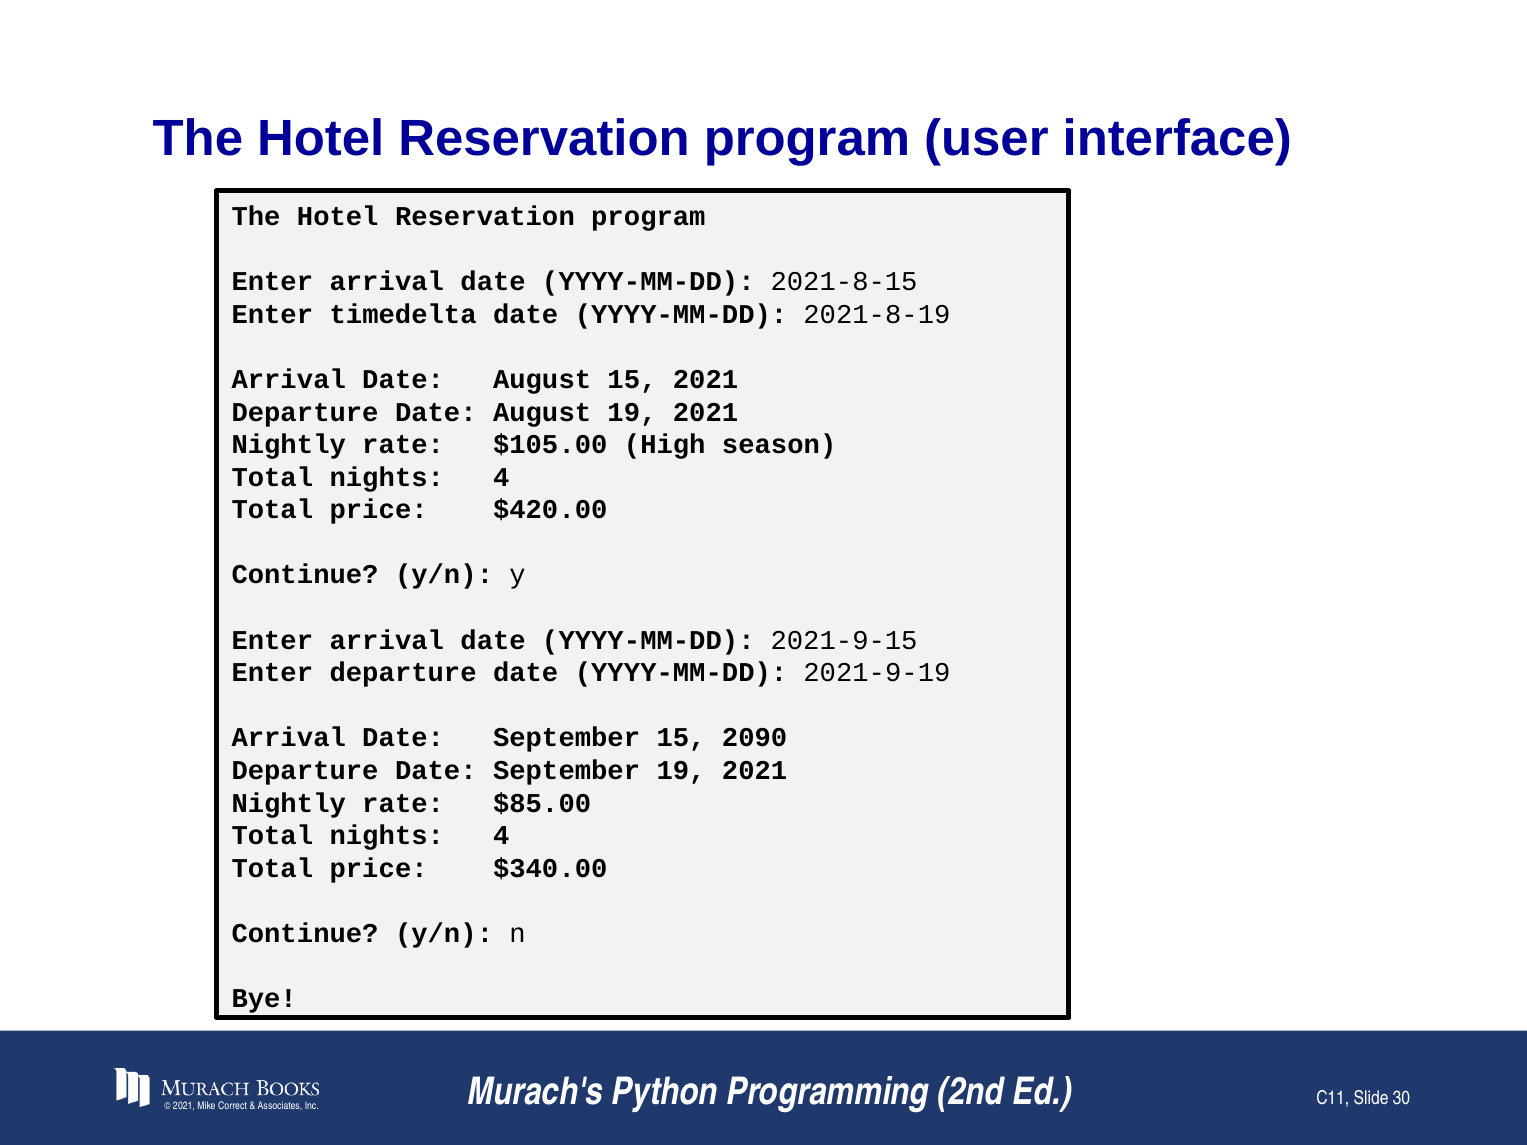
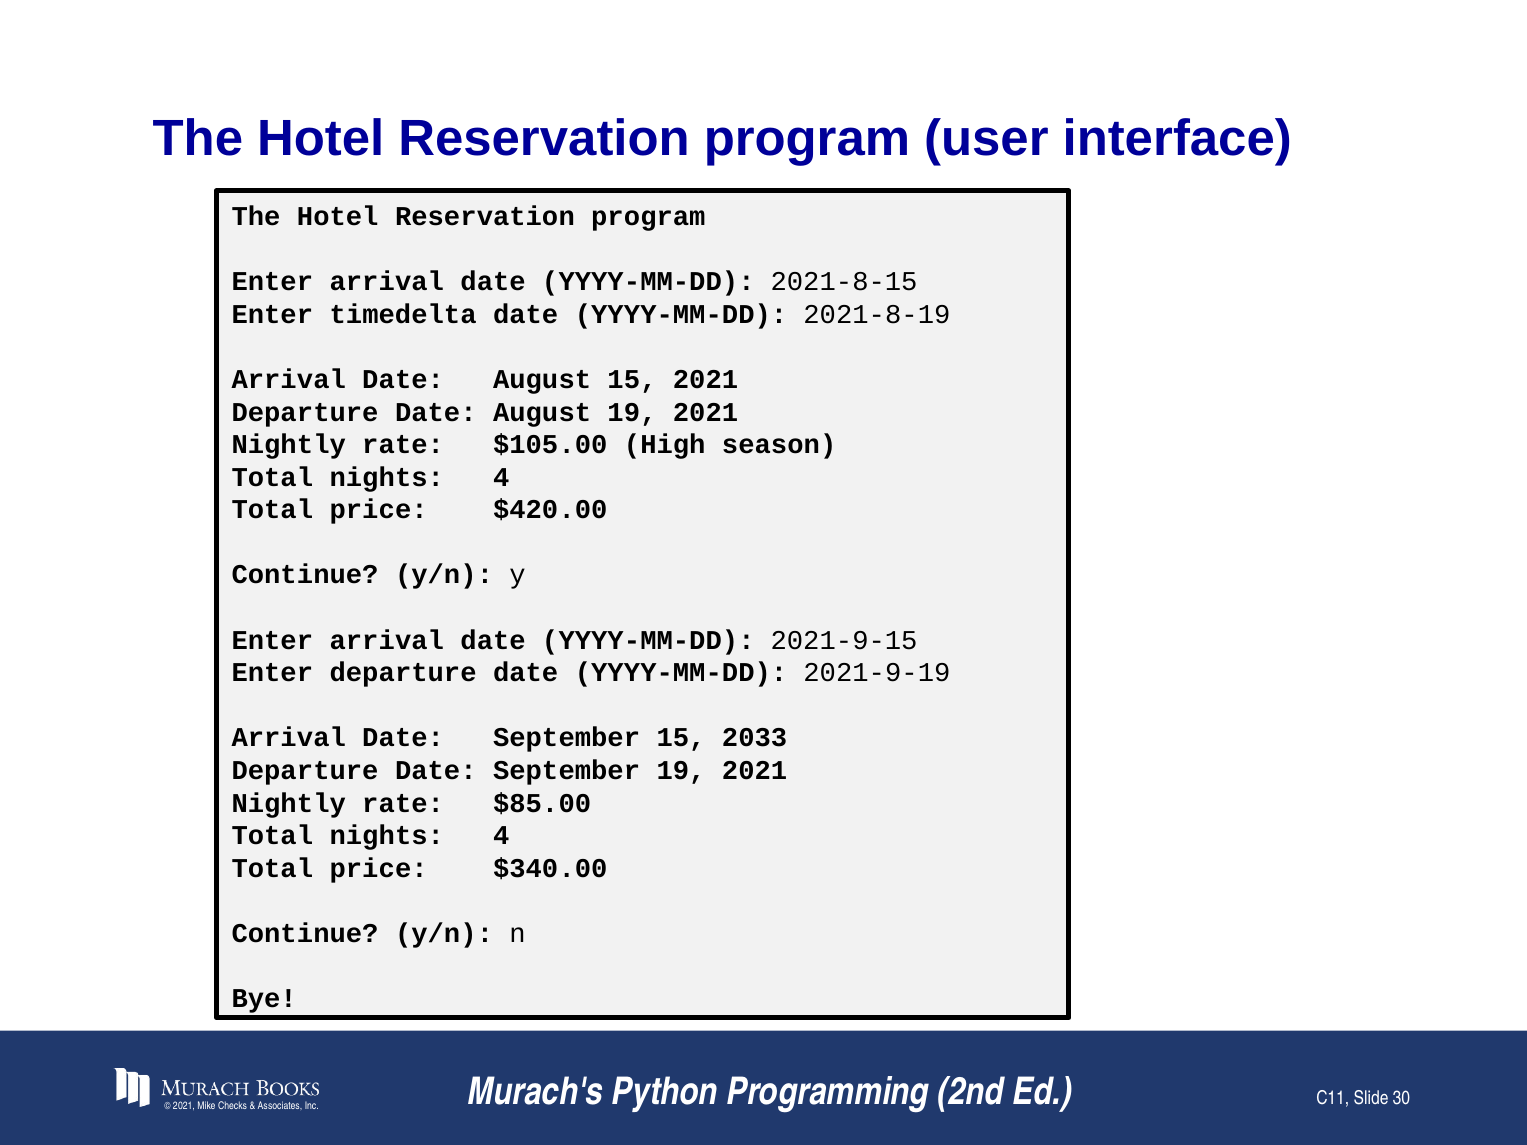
2090: 2090 -> 2033 (755, 738)
Correct: Correct -> Checks (233, 1107)
